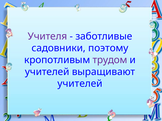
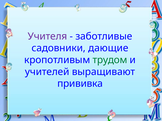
поэтому: поэтому -> дающие (108, 48)
трудом colour: purple -> green (110, 60)
учителей: учителей -> прививка (80, 84)
